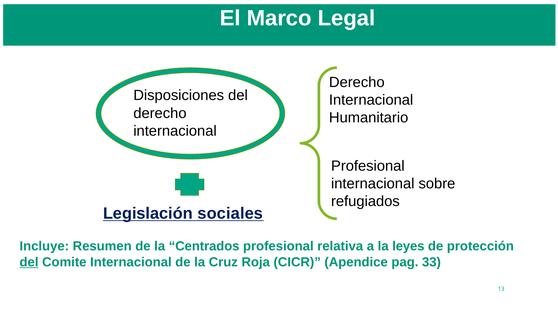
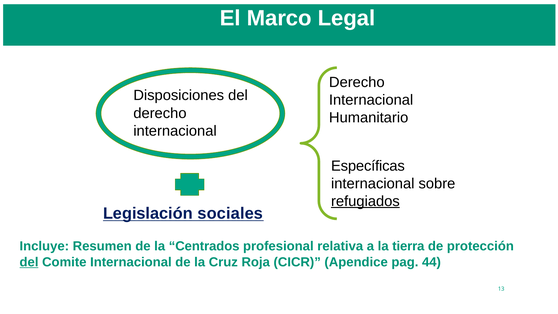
Profesional: Profesional -> Específicas (368, 166)
refugiados underline: none -> present (365, 201)
leyes: leyes -> tierra (408, 246)
33: 33 -> 44 (431, 262)
